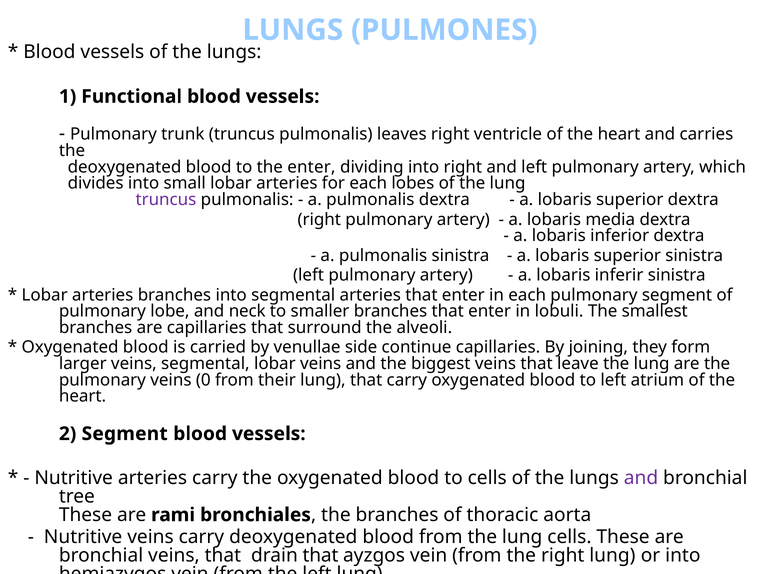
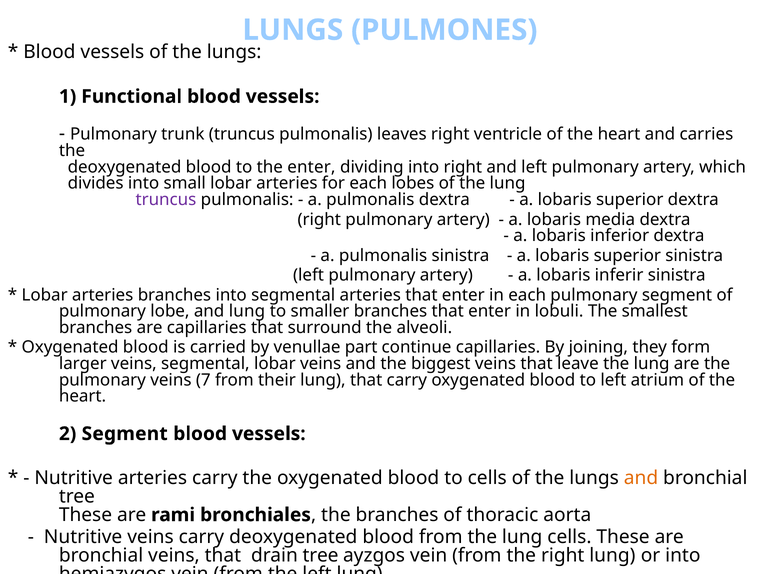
and neck: neck -> lung (247, 312)
side: side -> part (361, 348)
0: 0 -> 7 (203, 380)
and colour: purple -> orange (641, 479)
drain that: that -> tree (321, 556)
